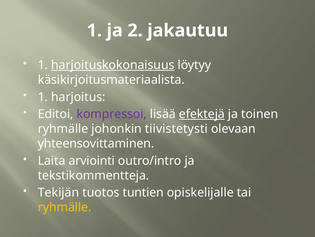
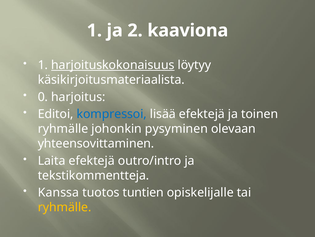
jakautuu: jakautuu -> kaaviona (188, 30)
1: 1 -> 0 (43, 97)
kompressoi colour: purple -> blue (112, 114)
efektejä underline: present -> none (202, 114)
tiivistetysti: tiivistetysti -> pysyminen (176, 128)
Laita arviointi: arviointi -> efektejä (92, 160)
Tekijän: Tekijän -> Kanssa (58, 192)
